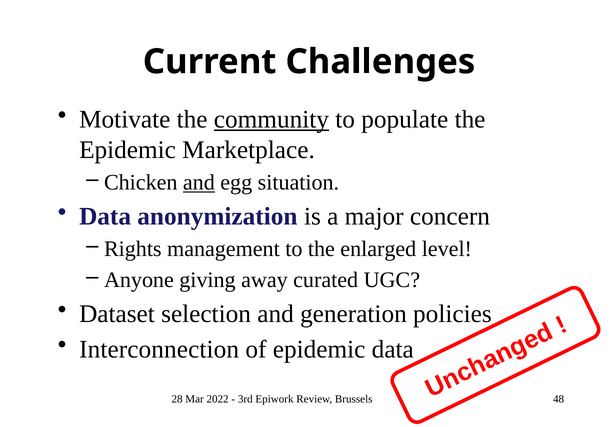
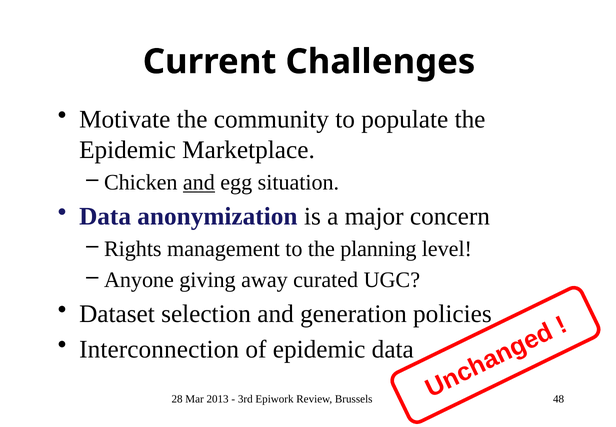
community underline: present -> none (271, 119)
enlarged: enlarged -> planning (378, 249)
2022: 2022 -> 2013 (218, 399)
